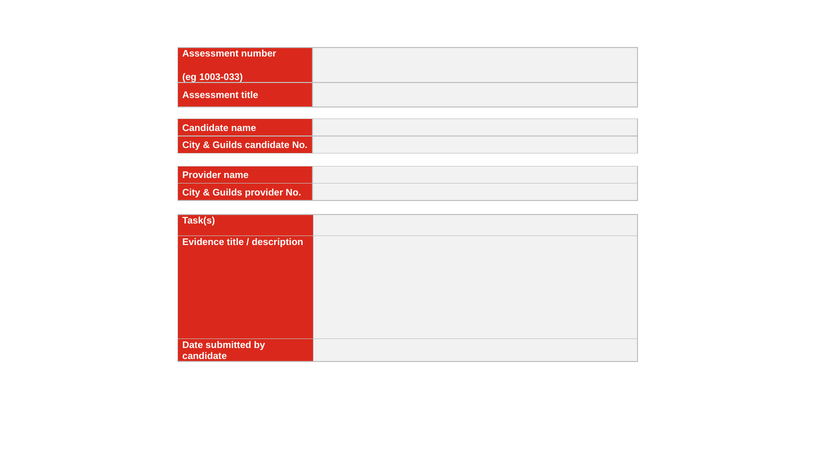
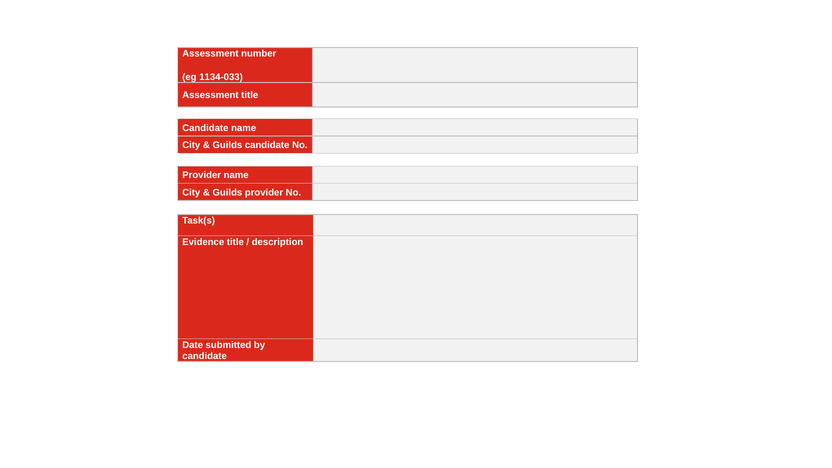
1003-033: 1003-033 -> 1134-033 (221, 77)
